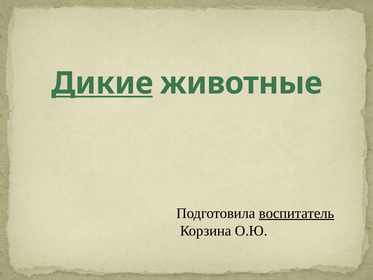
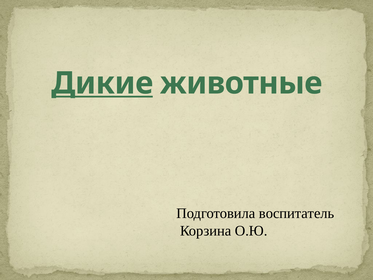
воспитатель underline: present -> none (297, 213)
